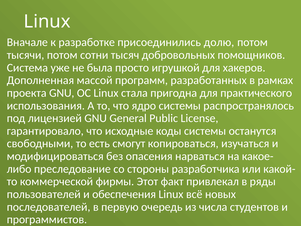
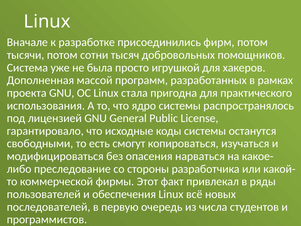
долю: долю -> фирм (219, 42)
